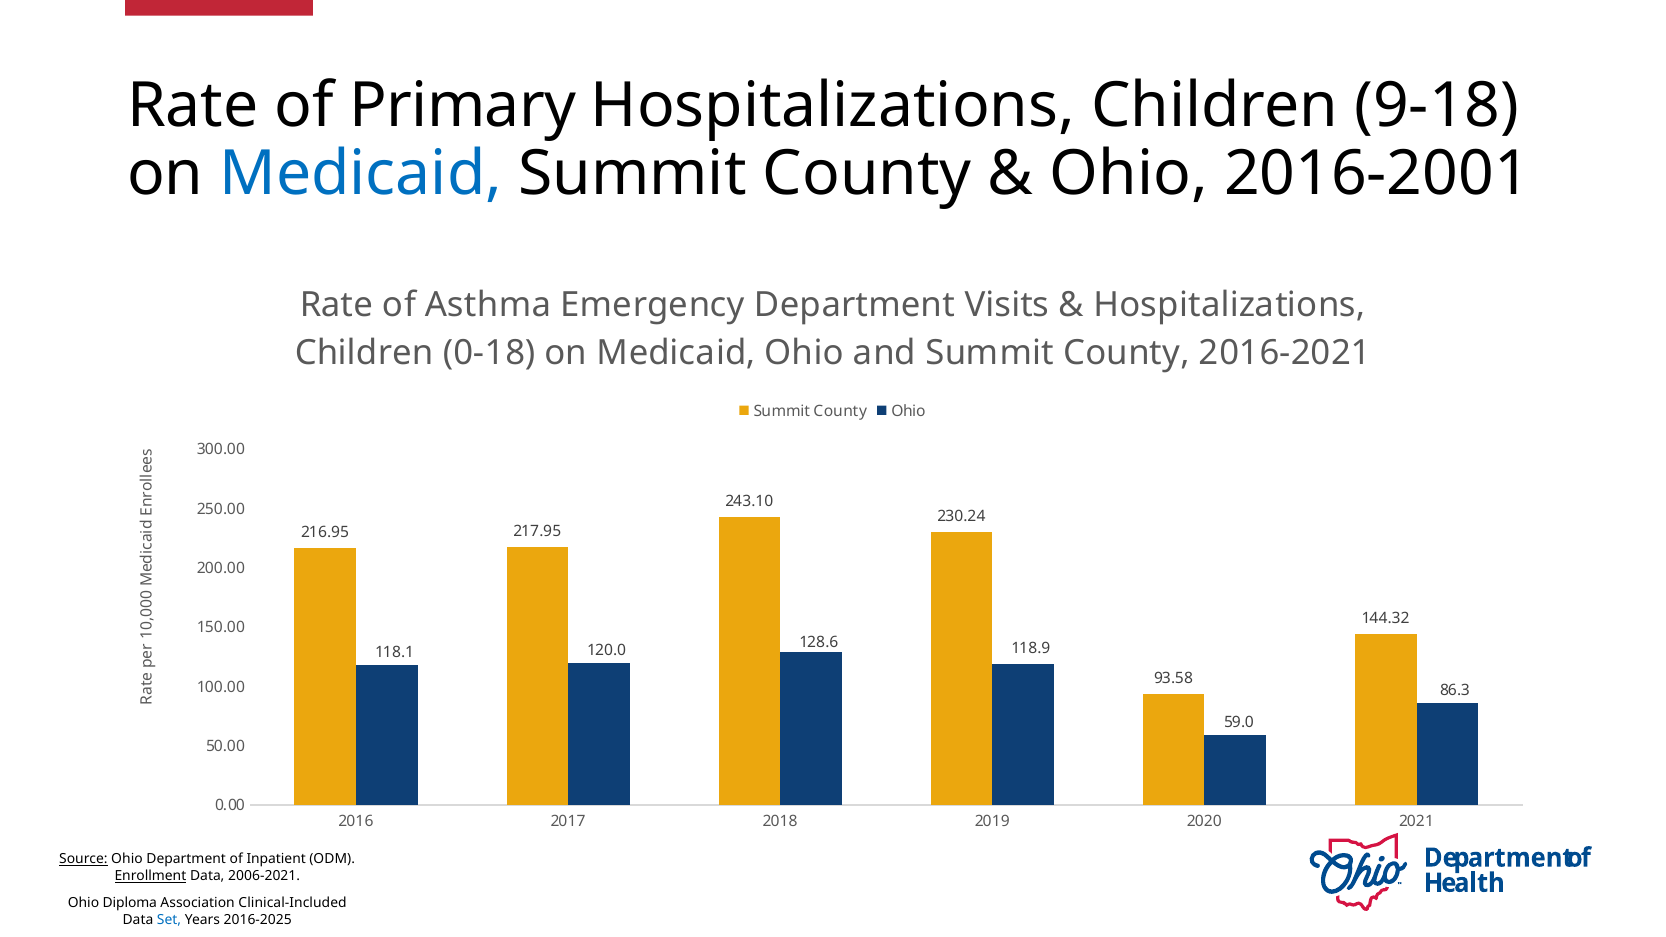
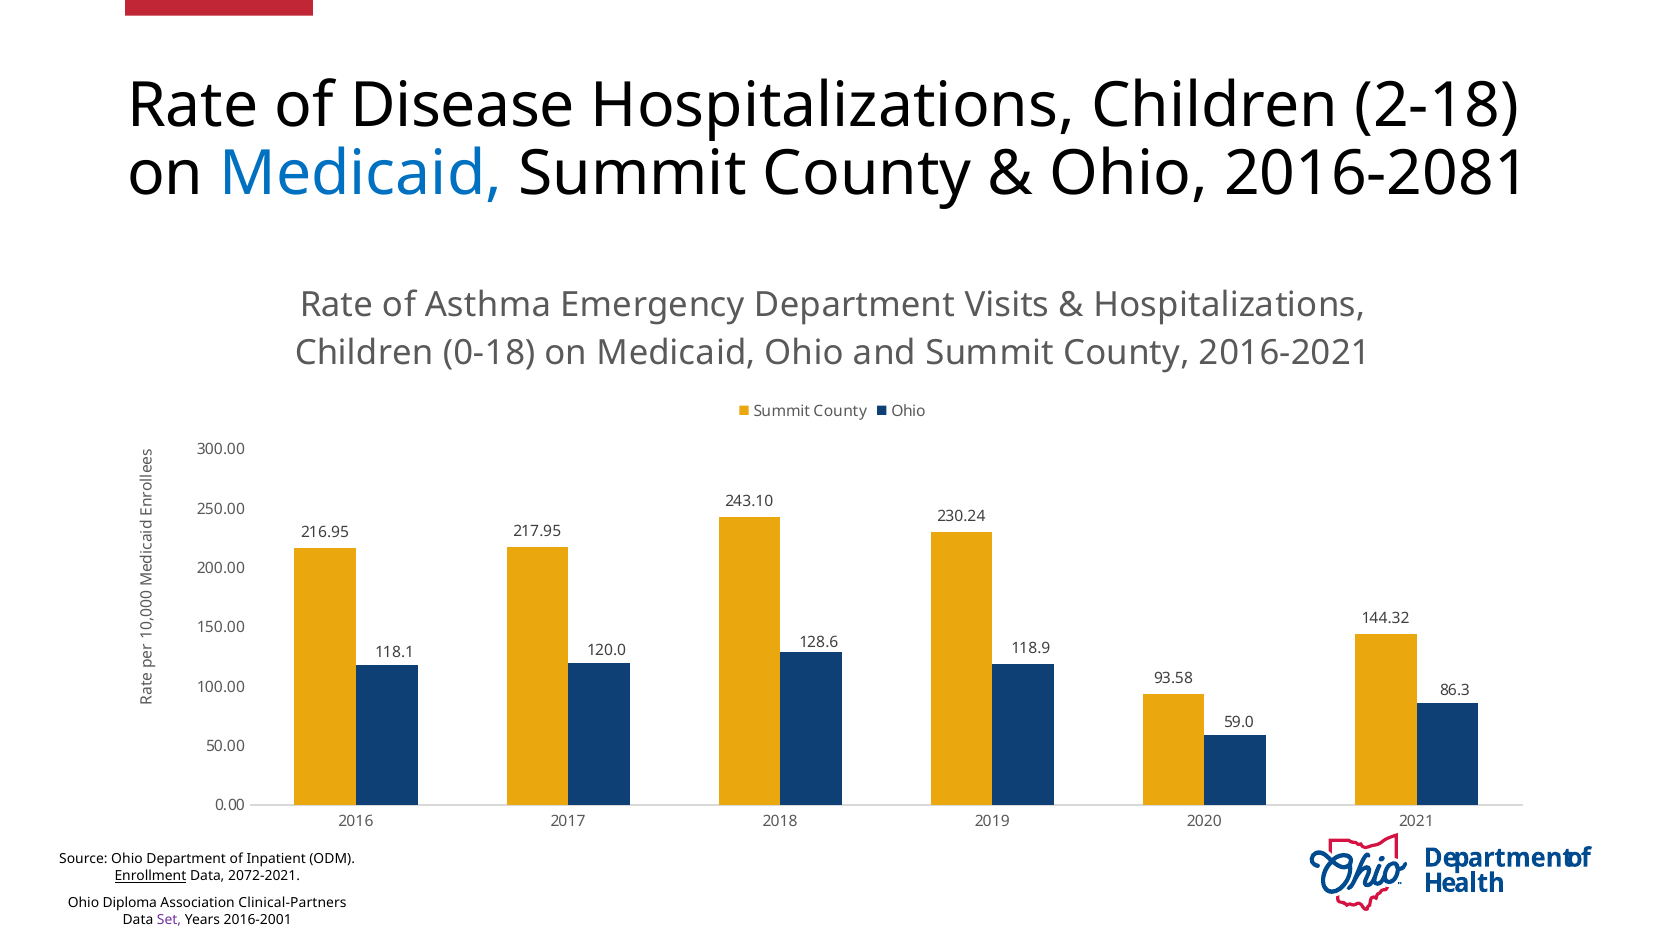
Primary: Primary -> Disease (463, 106)
9-18: 9-18 -> 2-18 (1437, 106)
2016-2001: 2016-2001 -> 2016-2081 (1377, 174)
Source underline: present -> none (83, 859)
2006-2021: 2006-2021 -> 2072-2021 (264, 876)
Clinical-Included: Clinical-Included -> Clinical-Partners (293, 903)
Set colour: blue -> purple (169, 920)
2016-2025: 2016-2025 -> 2016-2001 (258, 920)
